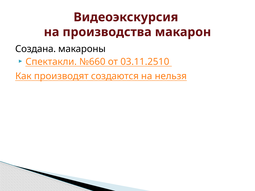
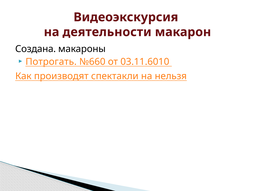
производства: производства -> деятельности (107, 32)
Спектакли: Спектакли -> Потрогать (51, 62)
03.11.2510: 03.11.2510 -> 03.11.6010 (145, 62)
создаются: создаются -> спектакли (115, 76)
